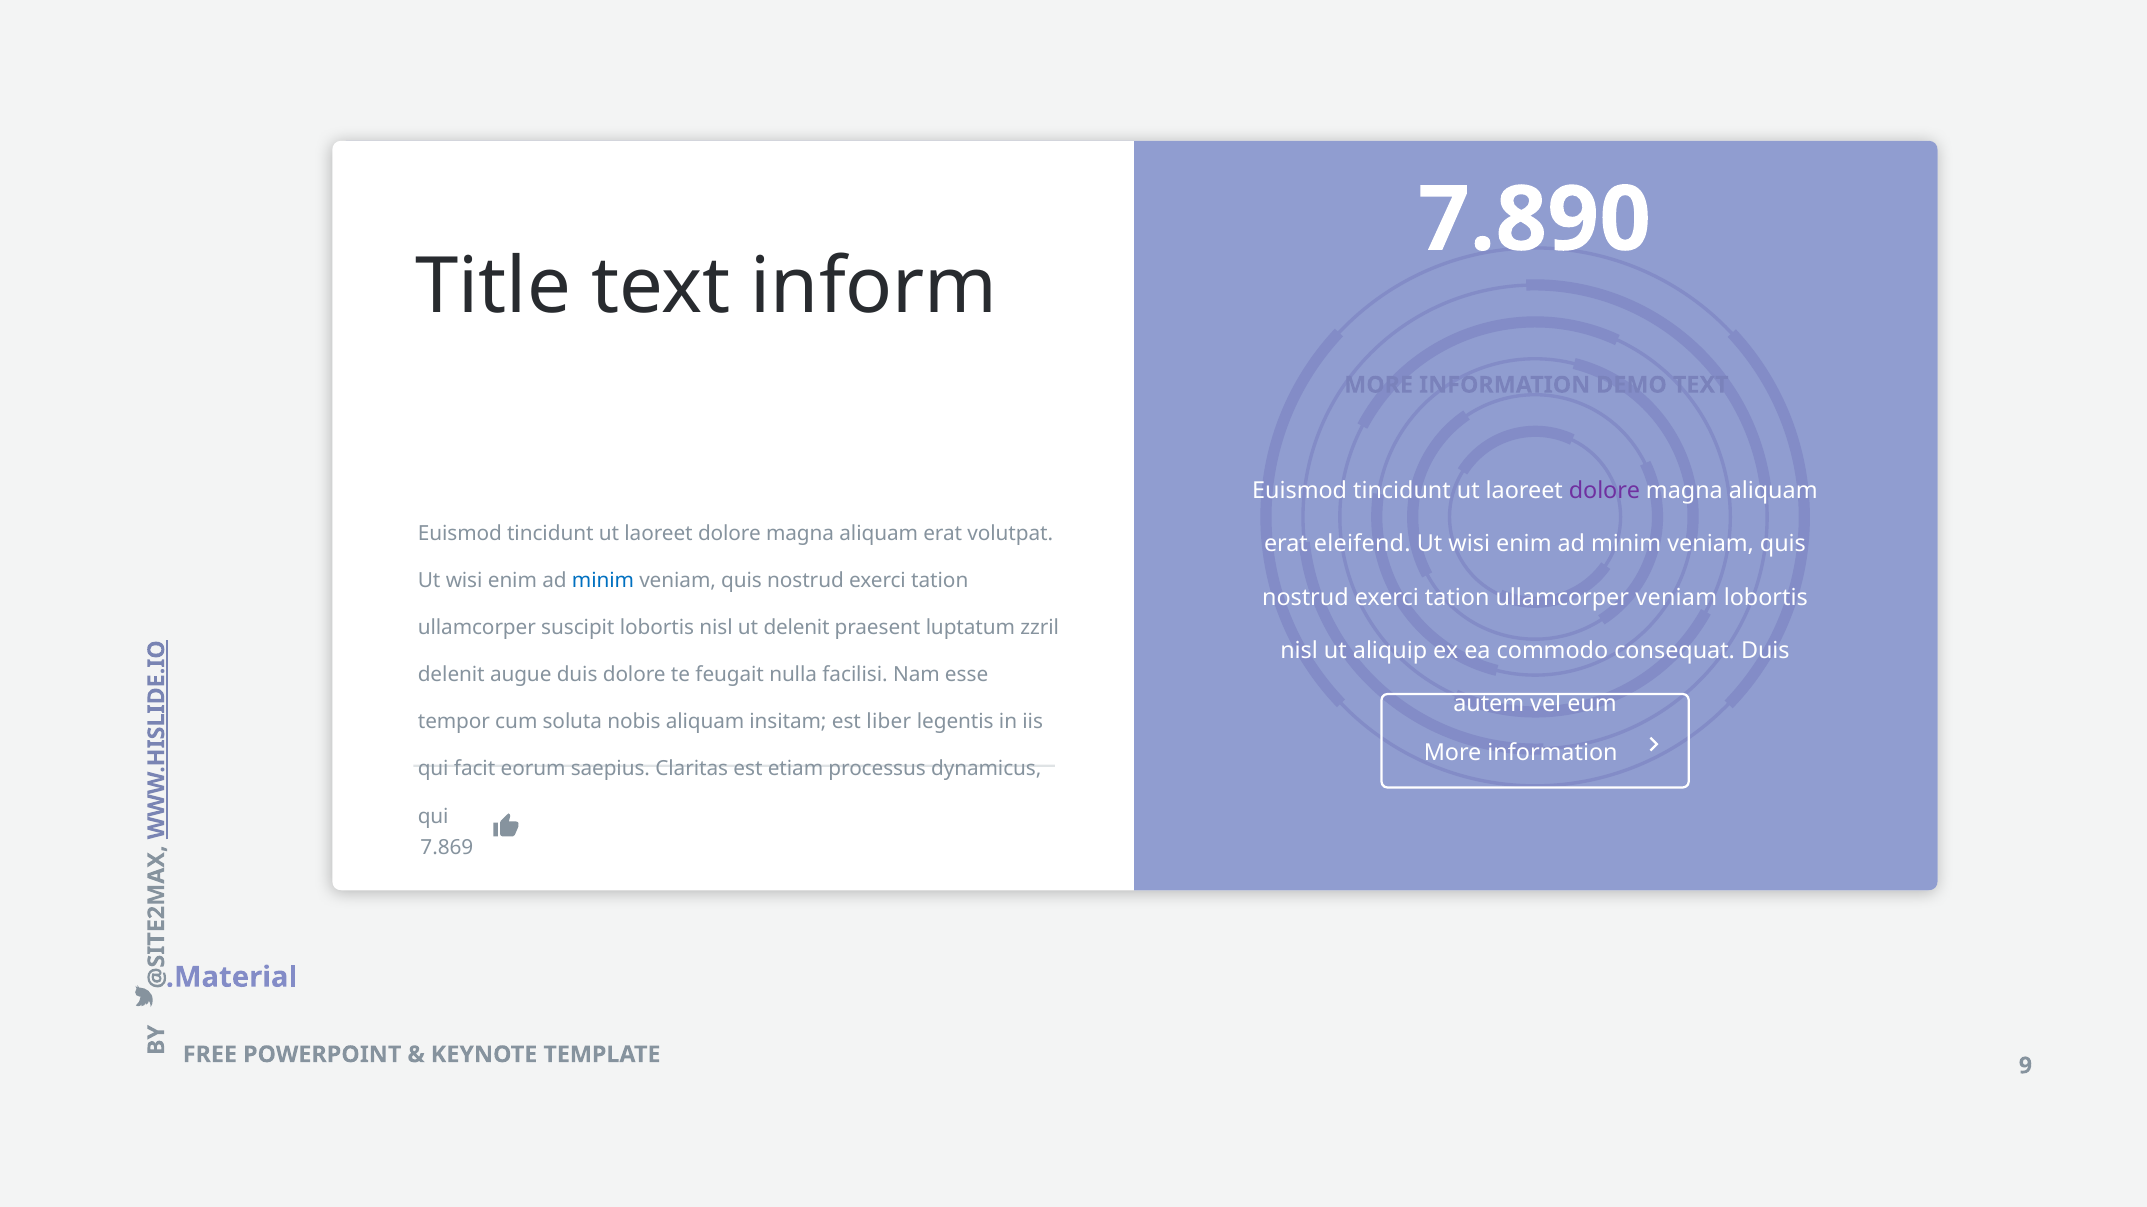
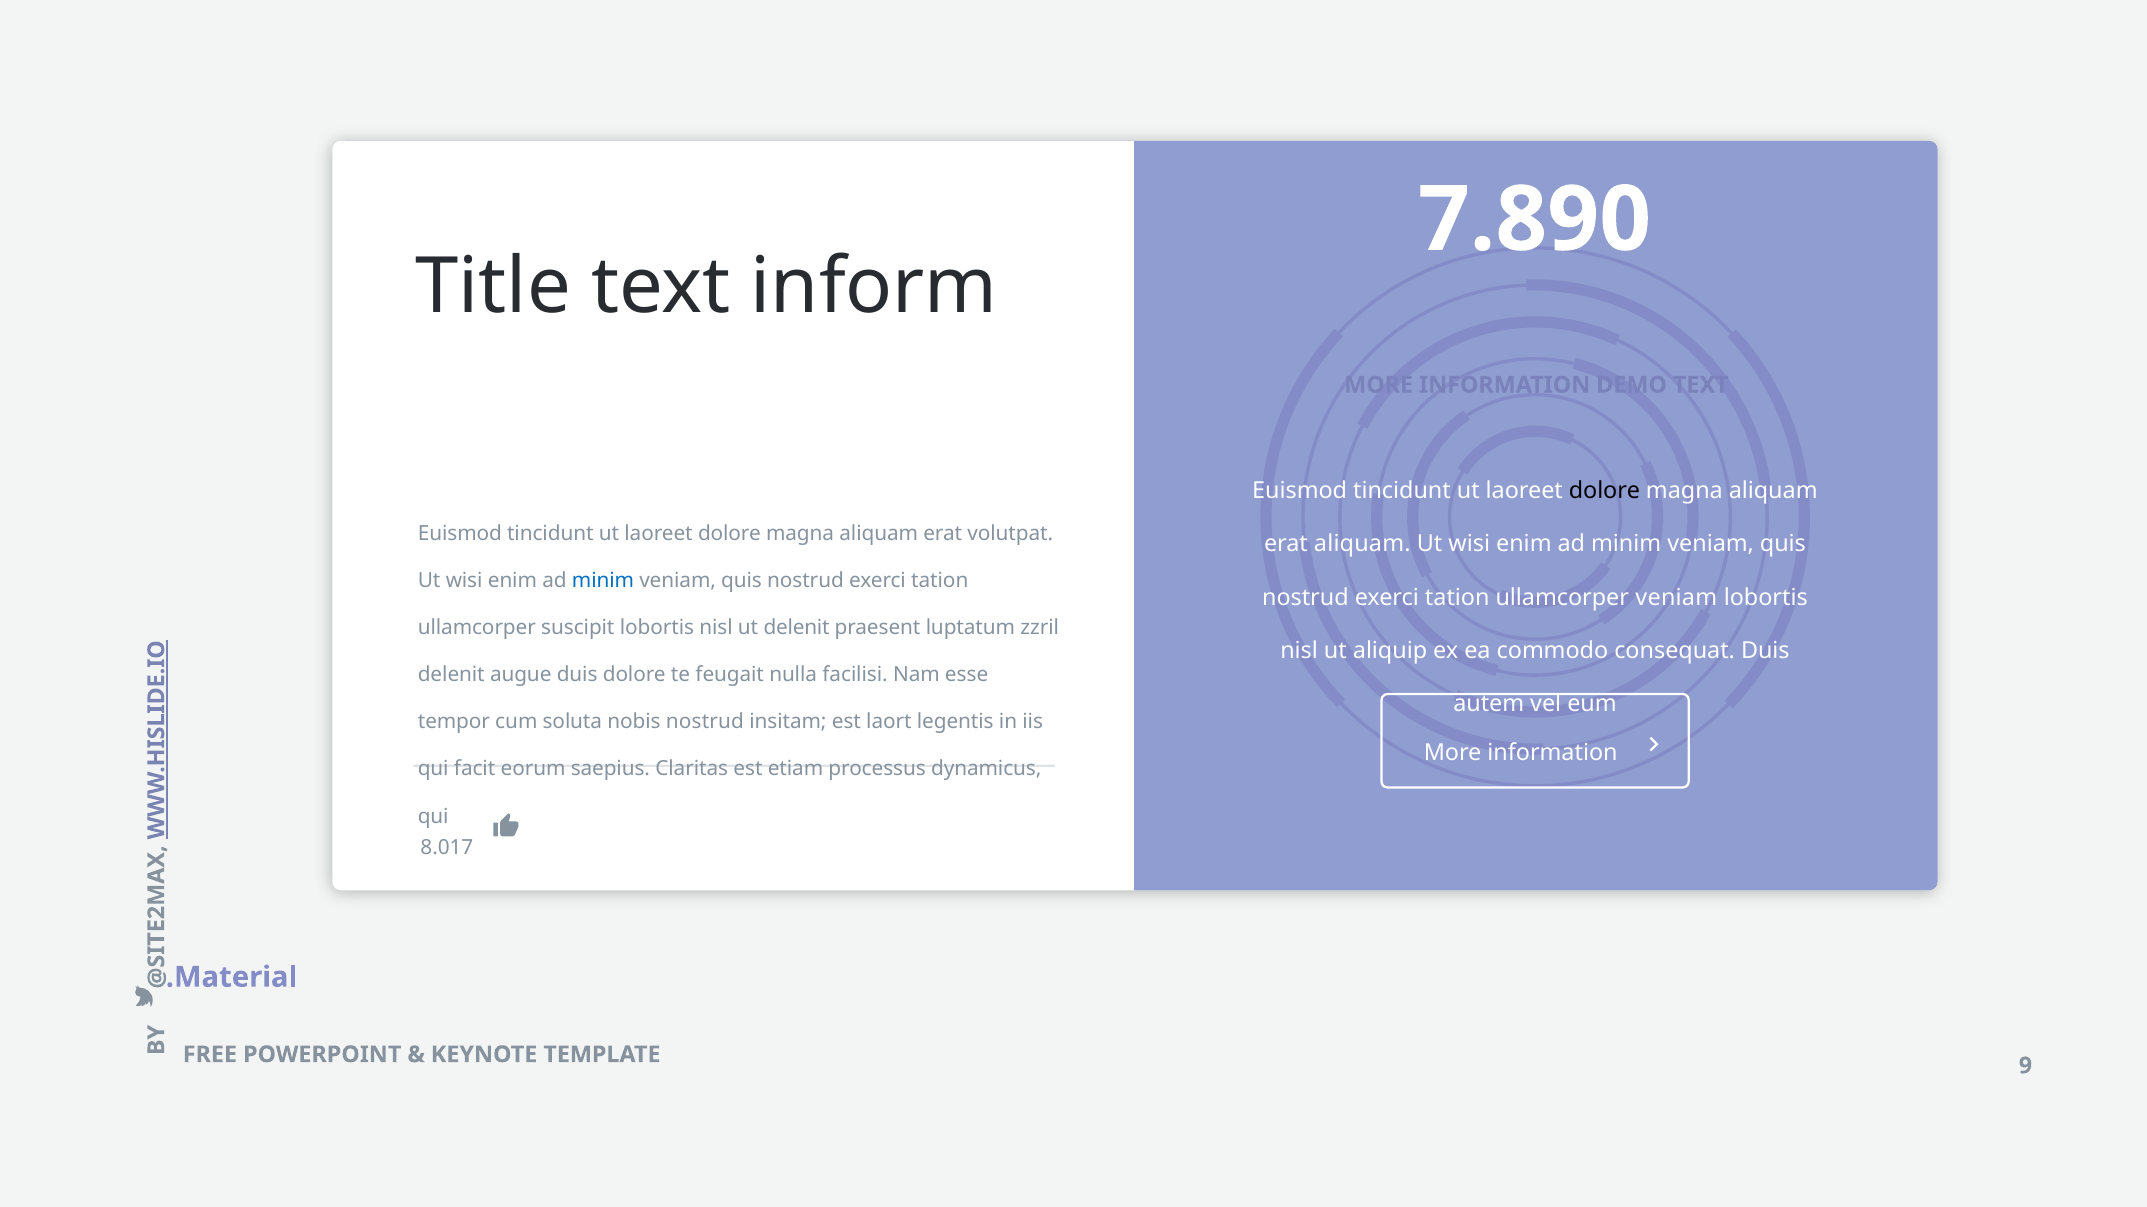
dolore colour: purple -> black (1604, 491)
erat eleifend: eleifend -> aliquam (1362, 545)
nobis aliquam: aliquam -> nostrud (705, 722)
liber: liber -> laort (889, 722)
7.869: 7.869 -> 8.017 (447, 848)
